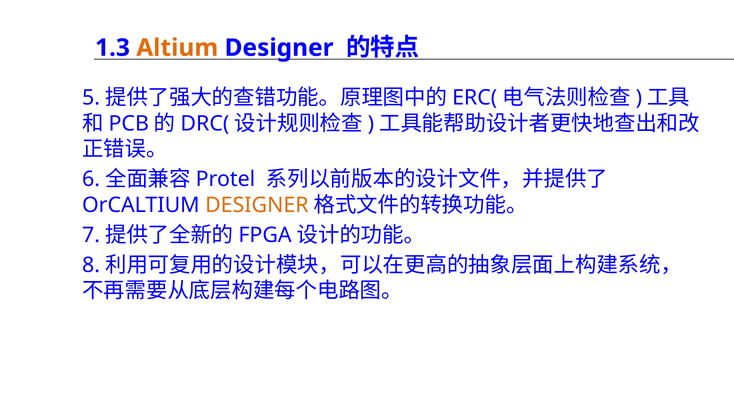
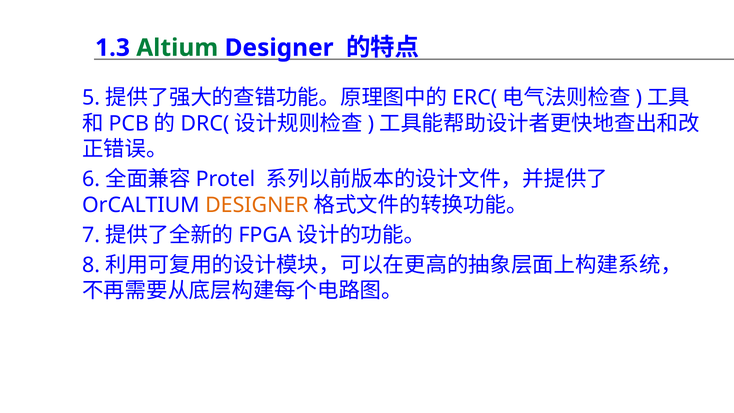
Altium colour: orange -> green (177, 48)
